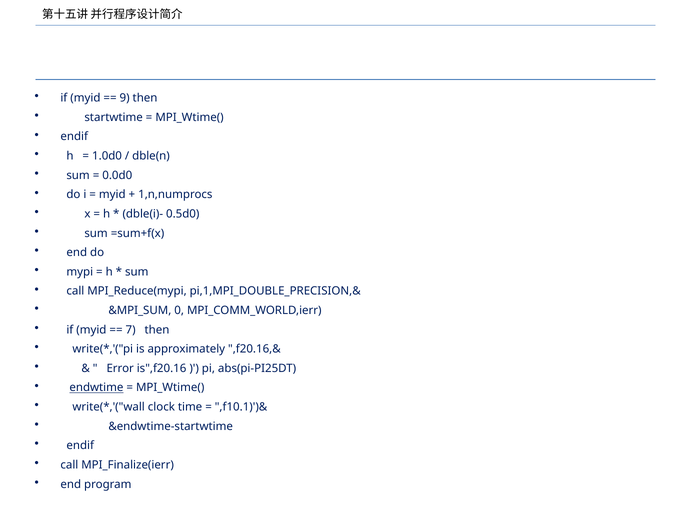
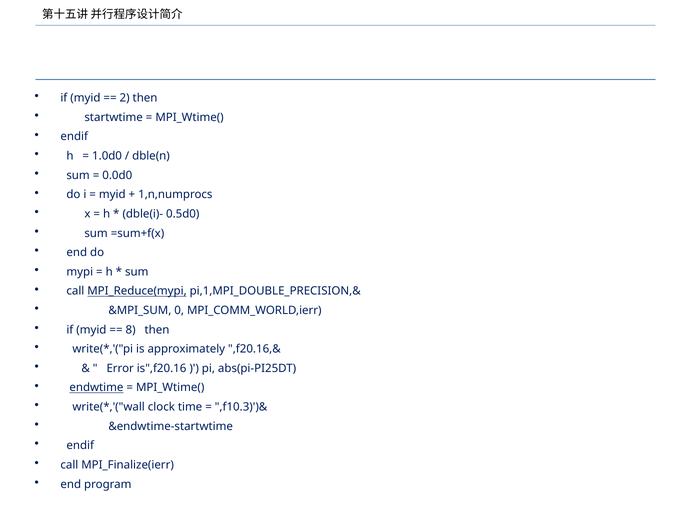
9: 9 -> 2 (125, 98)
MPI_Reduce(mypi underline: none -> present (137, 291)
7: 7 -> 8 (131, 330)
,f10.1)')&: ,f10.1)')& -> ,f10.3)')& (241, 407)
